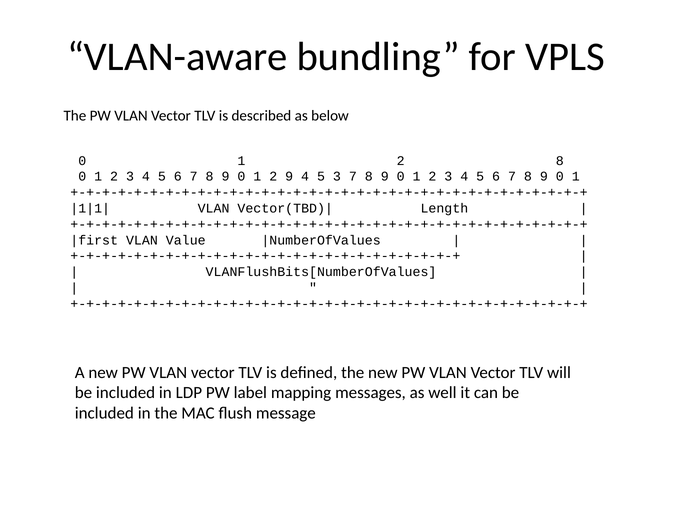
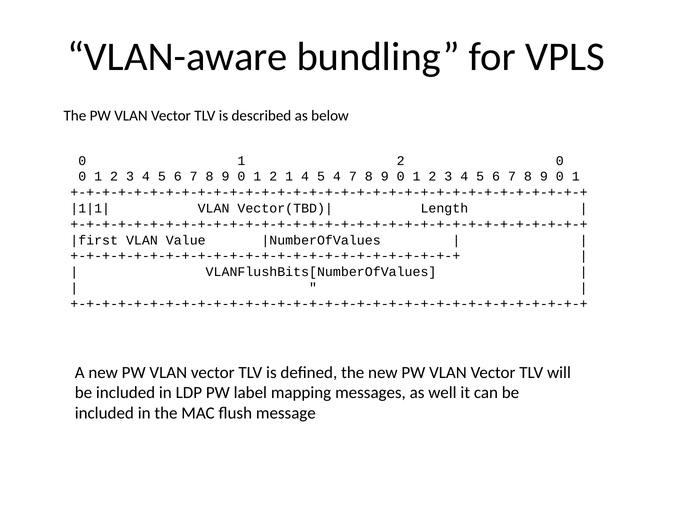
2 8: 8 -> 0 (560, 161)
2 9: 9 -> 1 (289, 176)
5 3: 3 -> 4 (337, 176)
